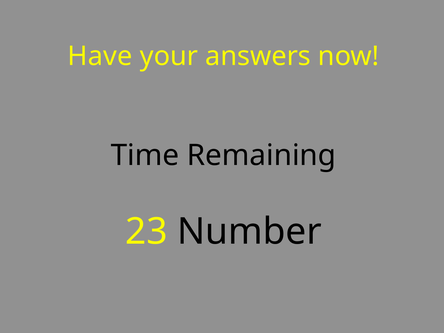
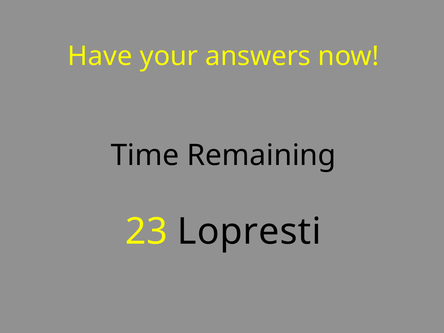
Number: Number -> Lopresti (249, 232)
